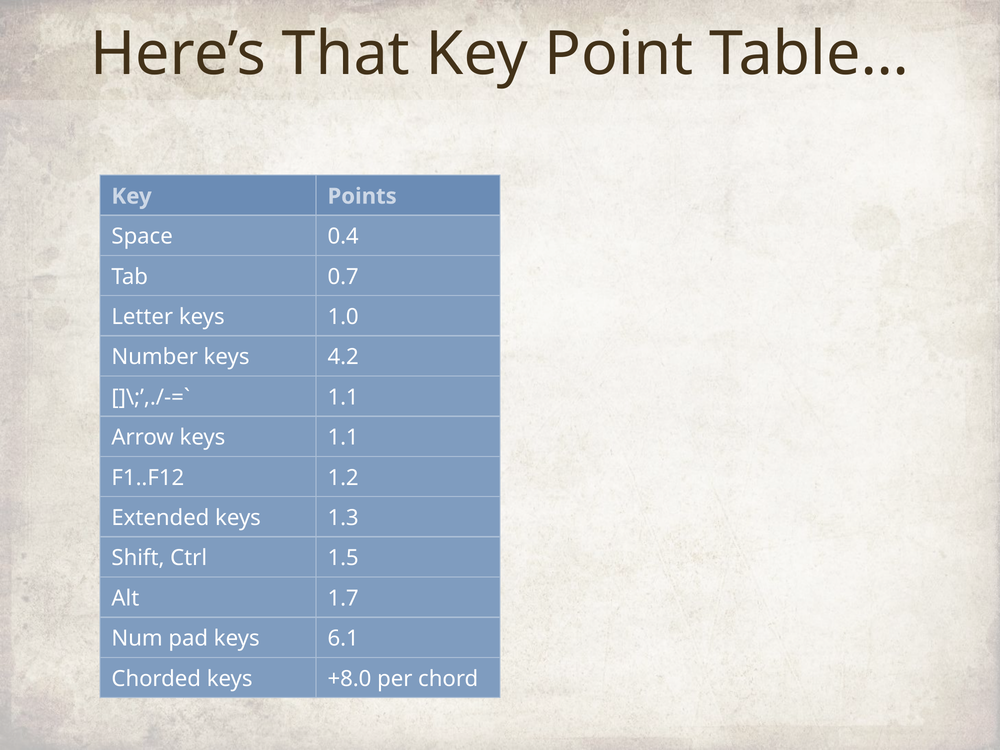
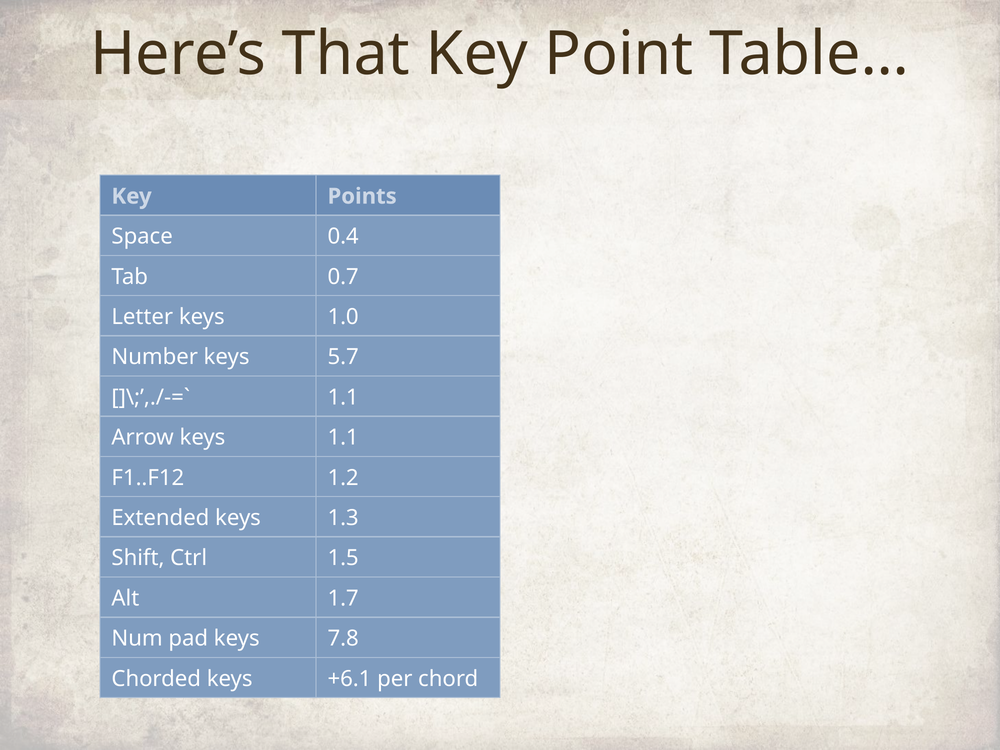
4.2: 4.2 -> 5.7 (343, 357)
6.1: 6.1 -> 7.8 (343, 638)
+8.0: +8.0 -> +6.1 (349, 679)
